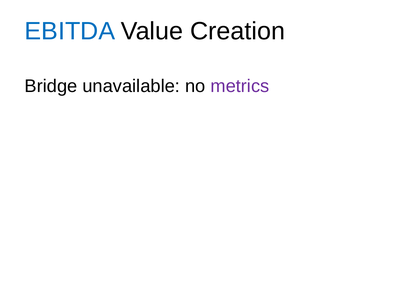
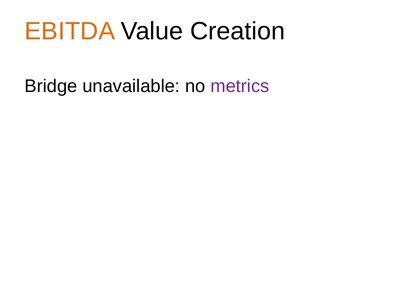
EBITDA colour: blue -> orange (70, 31)
